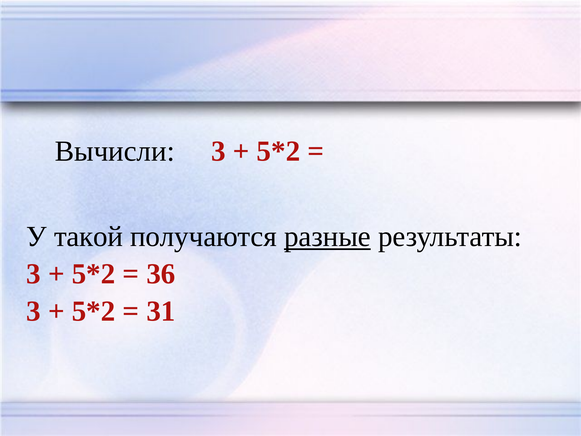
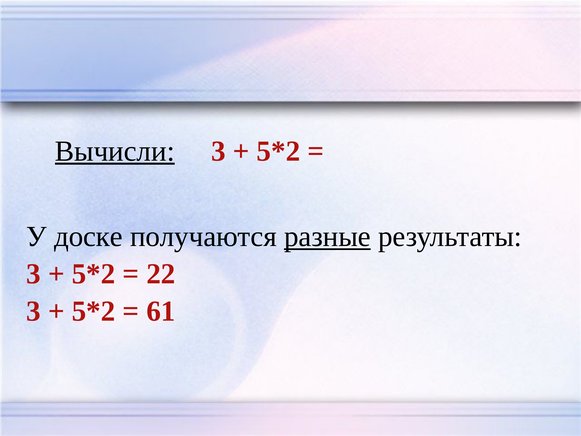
Вычисли underline: none -> present (115, 151)
такой: такой -> доске (88, 237)
36: 36 -> 22 (161, 274)
31: 31 -> 61 (161, 311)
